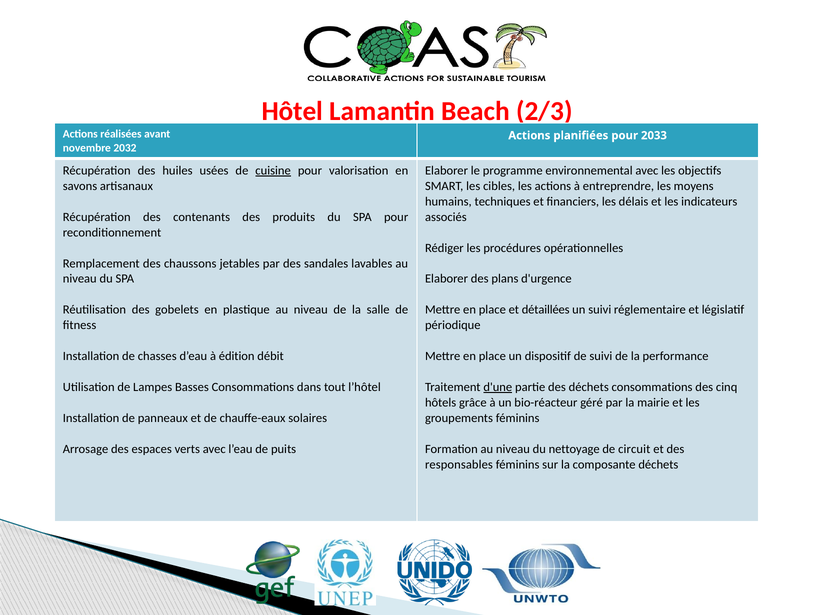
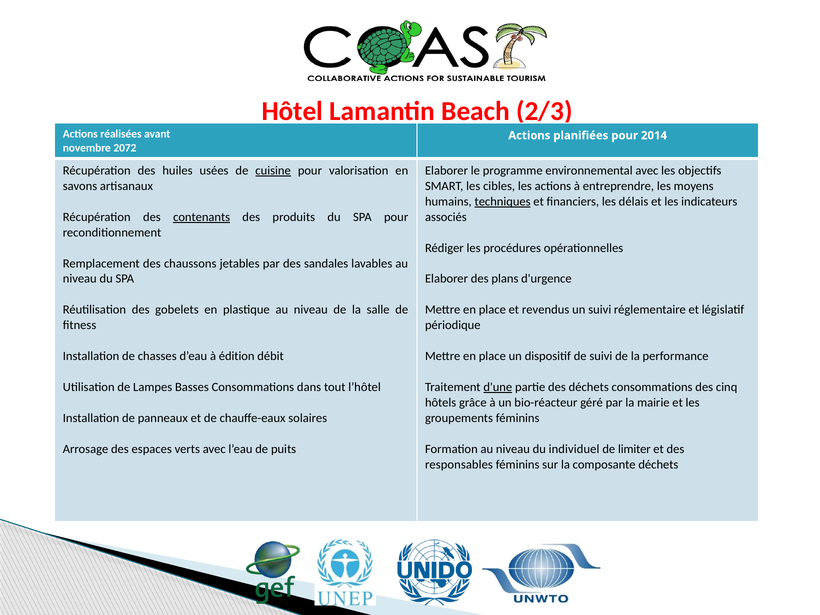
2033: 2033 -> 2014 (654, 136)
2032: 2032 -> 2072 (125, 148)
techniques underline: none -> present (503, 202)
contenants underline: none -> present (202, 217)
détaillées: détaillées -> revendus (546, 310)
nettoyage: nettoyage -> individuel (574, 449)
circuit: circuit -> limiter (634, 449)
